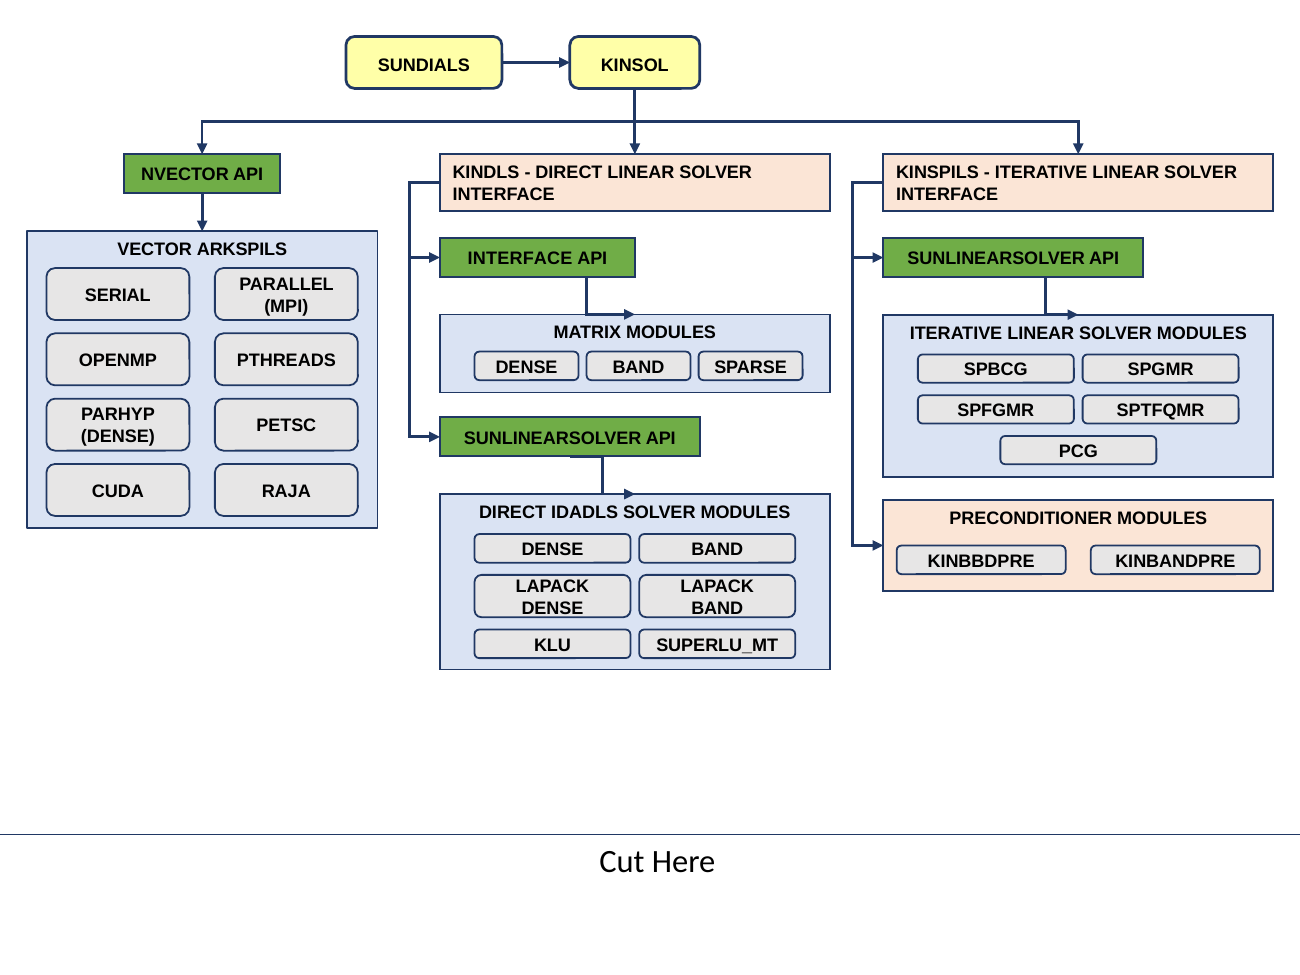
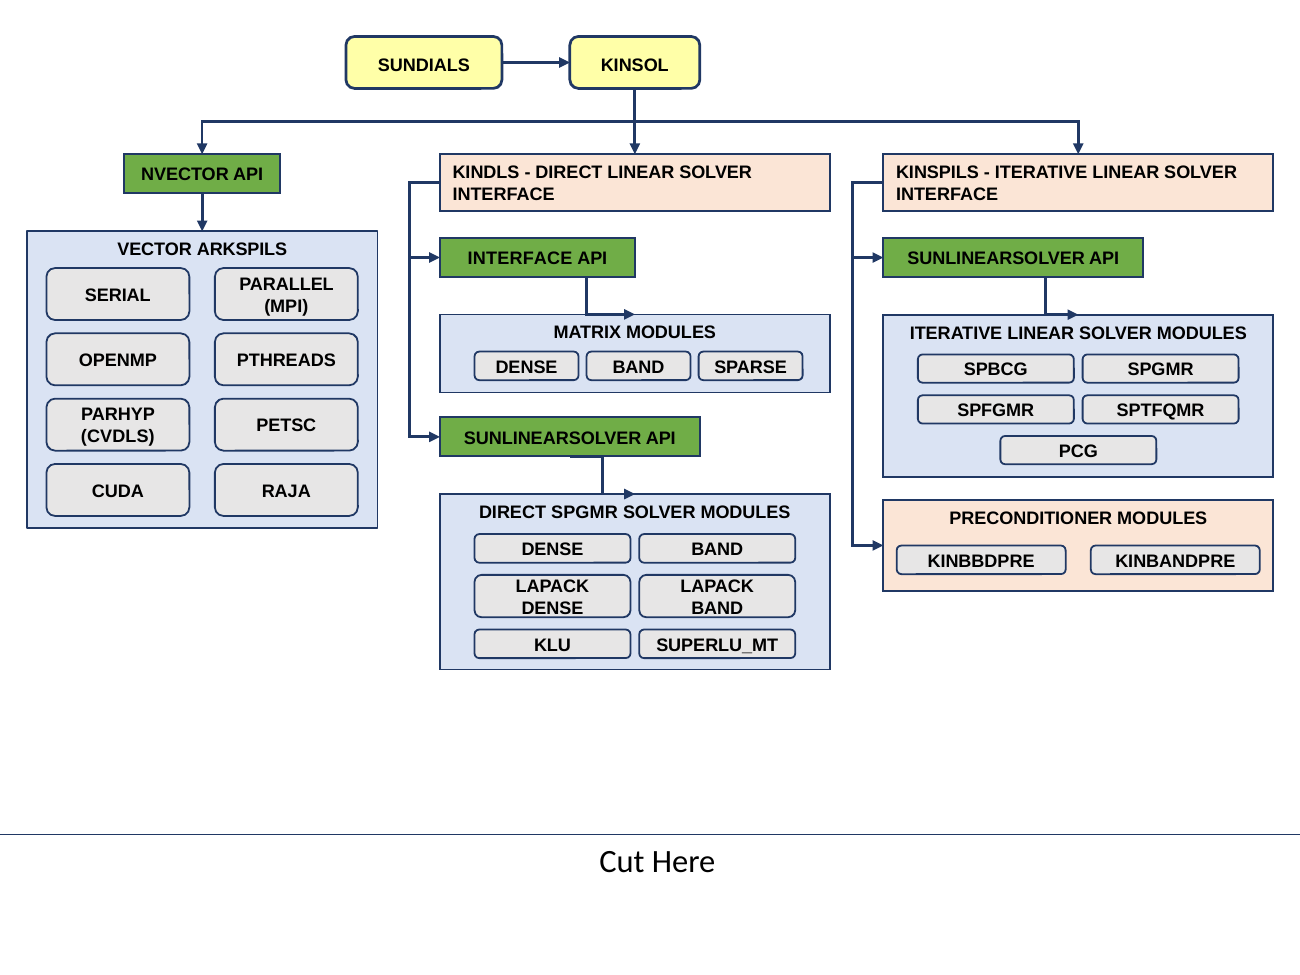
DENSE: DENSE -> CVDLS (118, 437)
DIRECT IDADLS: IDADLS -> SPGMR (584, 513)
